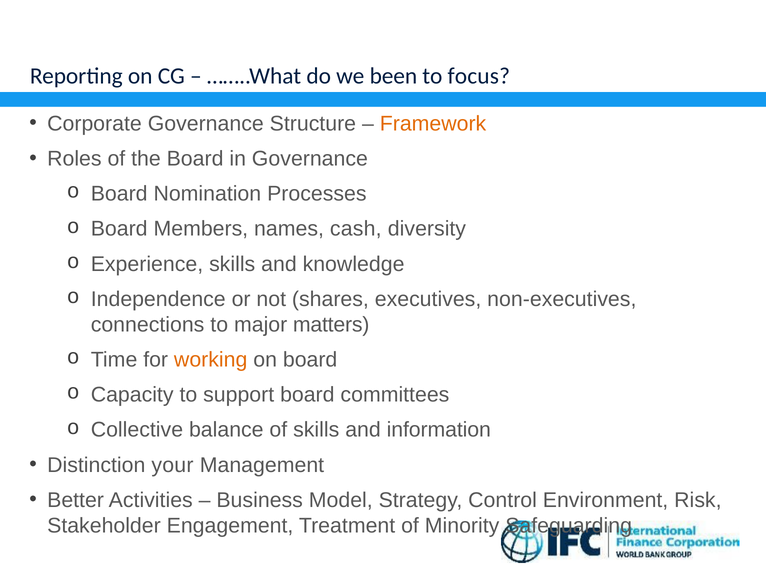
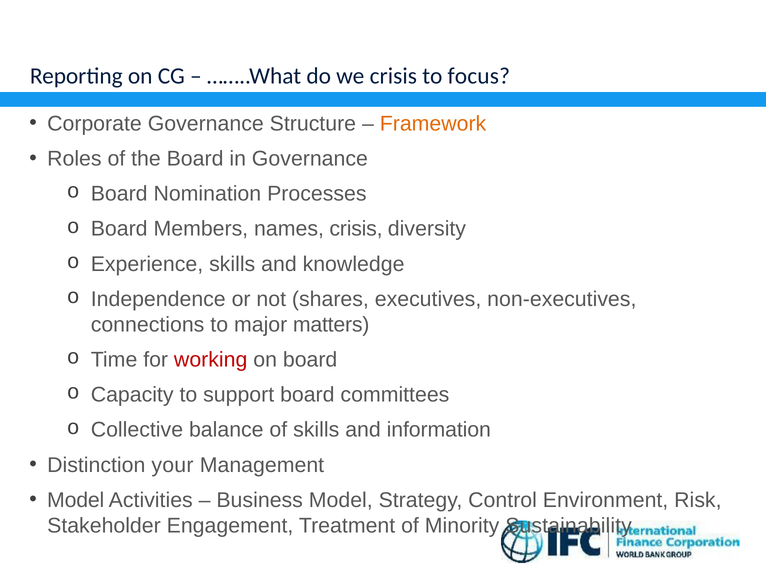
we been: been -> crisis (393, 76)
names cash: cash -> crisis (356, 229)
working colour: orange -> red (211, 360)
Better: Better -> Model (76, 501)
Safeguarding: Safeguarding -> Sustainability (569, 526)
